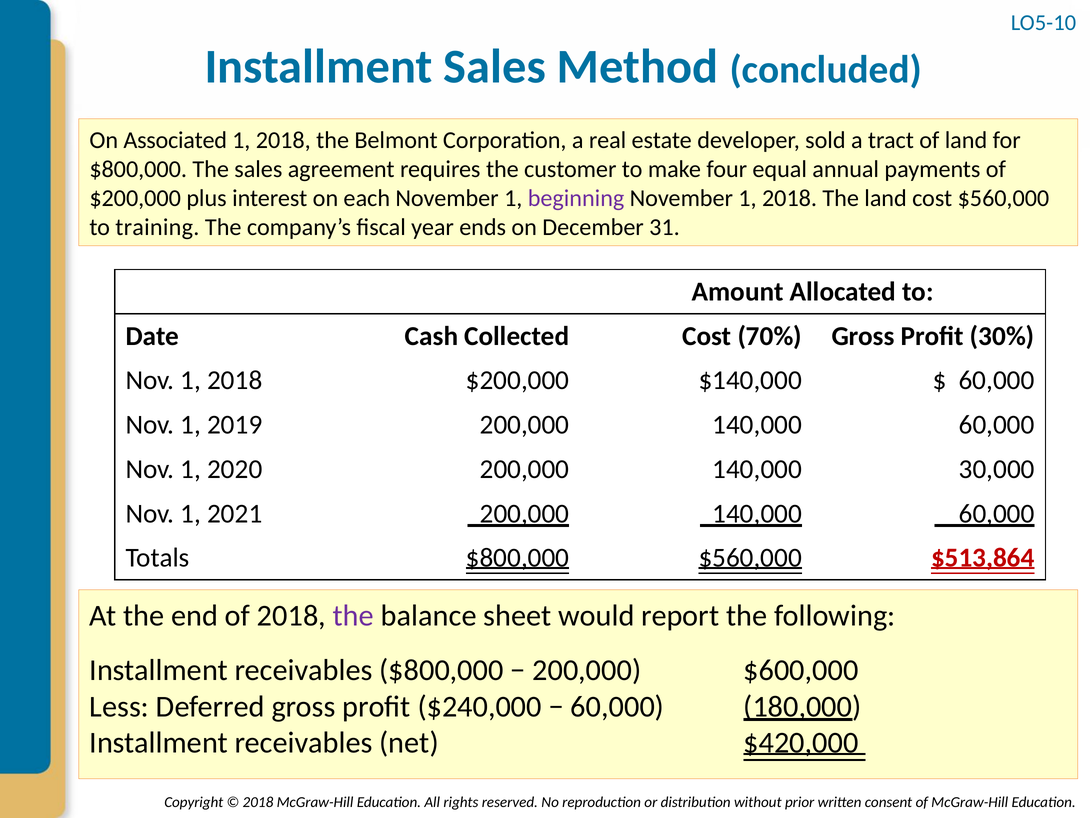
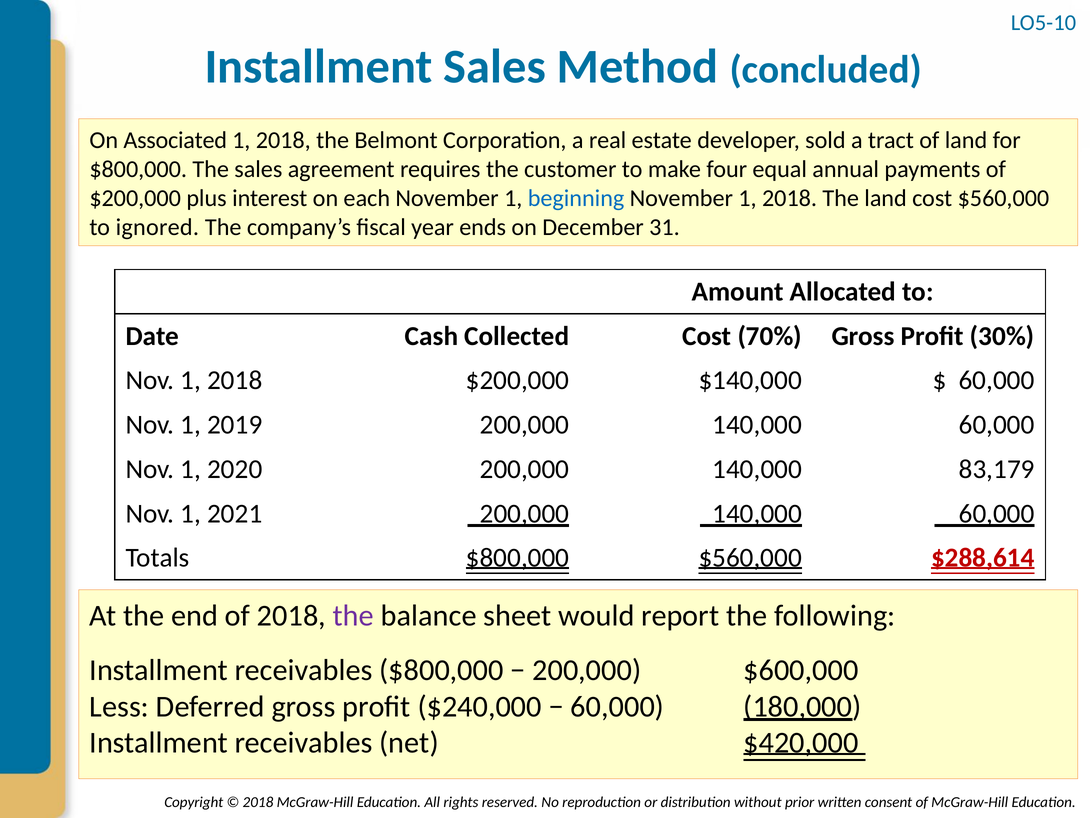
beginning colour: purple -> blue (576, 198)
training: training -> ignored (157, 227)
30,000: 30,000 -> 83,179 (997, 469)
$513,864: $513,864 -> $288,614 (983, 558)
